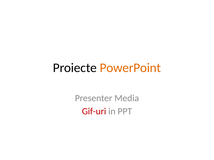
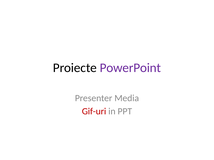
PowerPoint colour: orange -> purple (130, 68)
